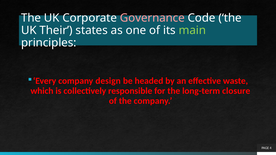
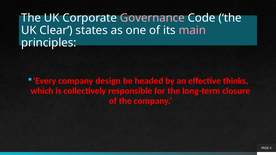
Their: Their -> Clear (56, 30)
main colour: light green -> pink (192, 30)
waste: waste -> thinks (236, 81)
